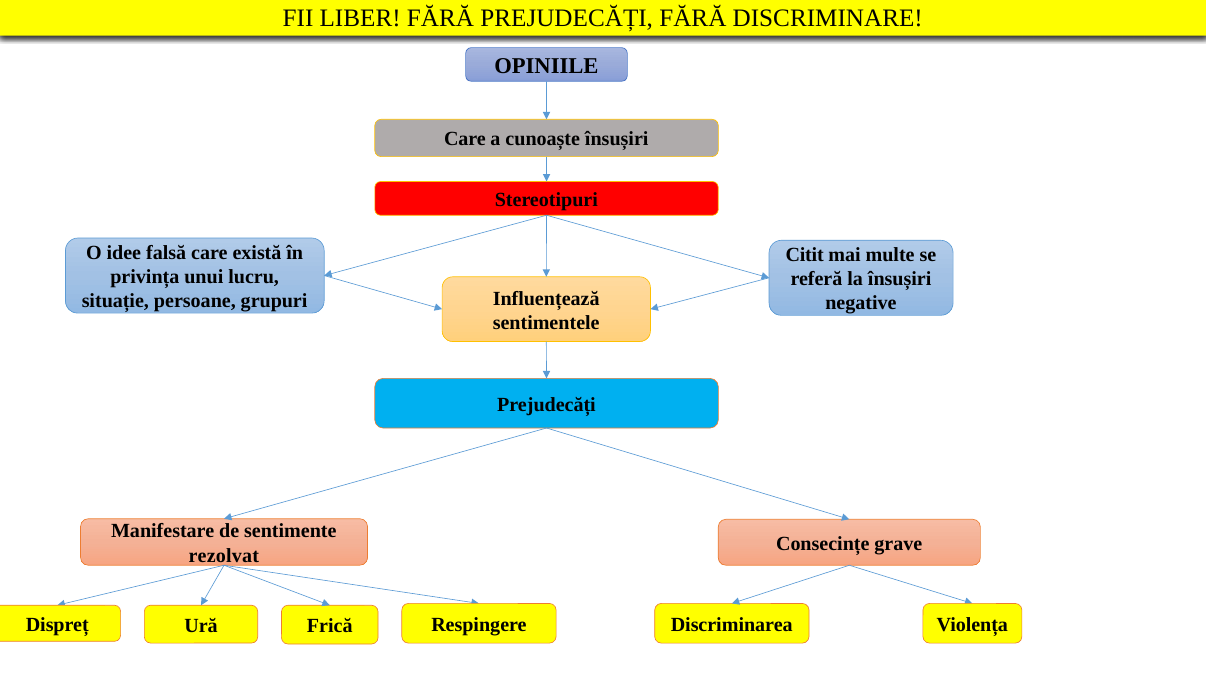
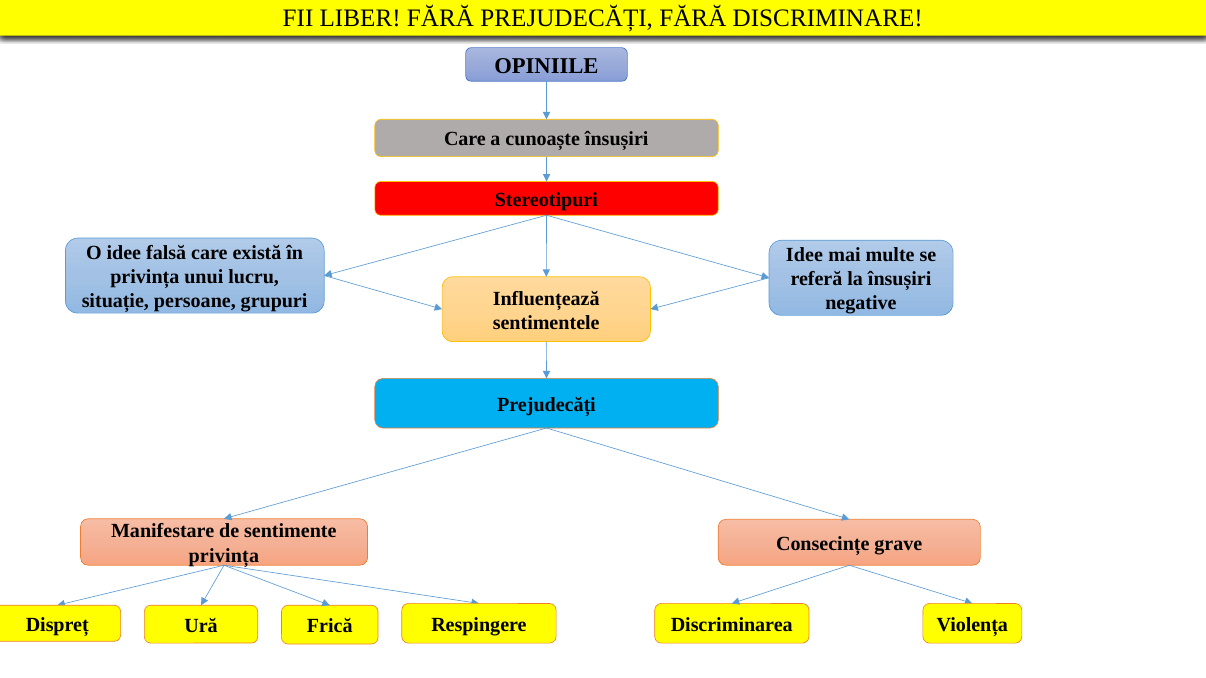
Citit: Citit -> Idee (804, 255)
rezolvat: rezolvat -> privința (224, 556)
